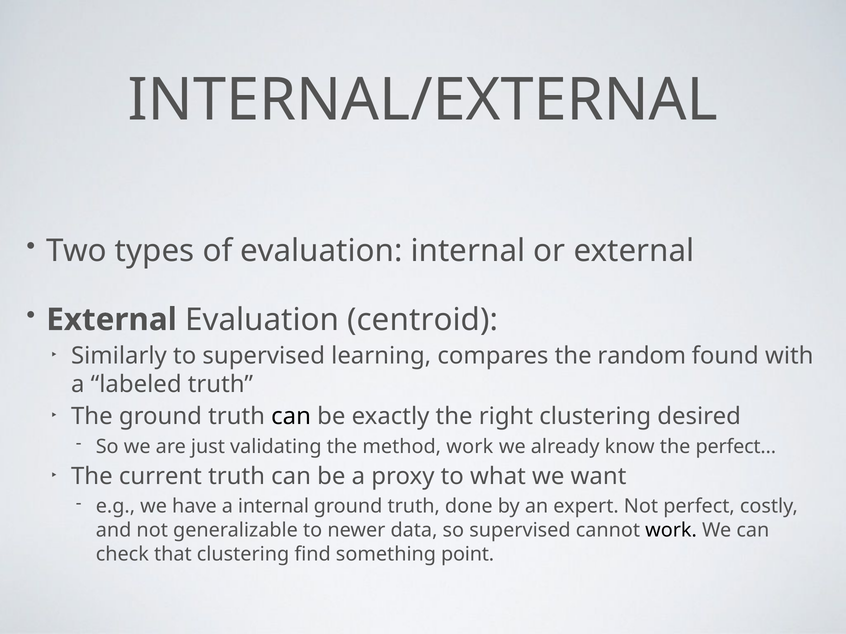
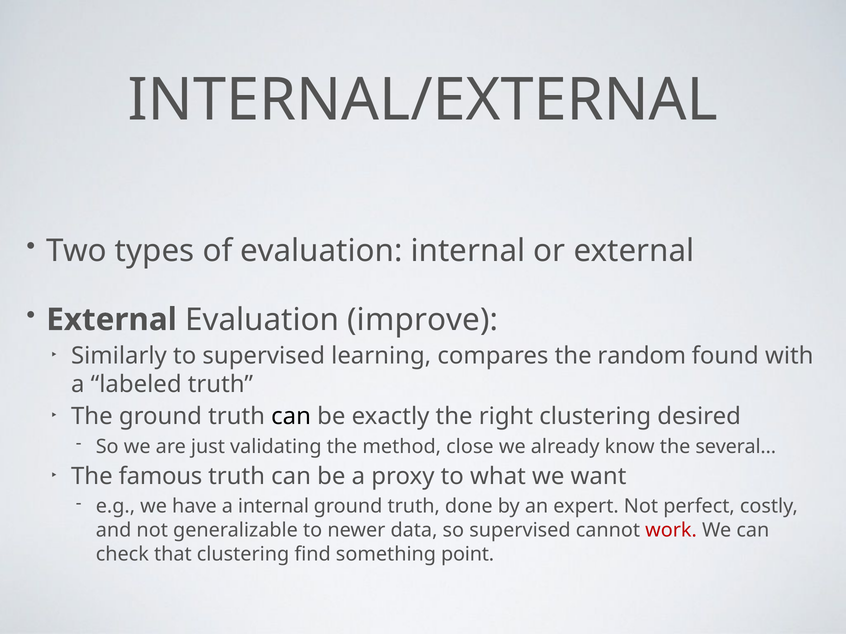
centroid: centroid -> improve (423, 320)
method work: work -> close (470, 447)
perfect…: perfect… -> several… (736, 447)
current: current -> famous (161, 477)
work colour: black -> red (671, 531)
